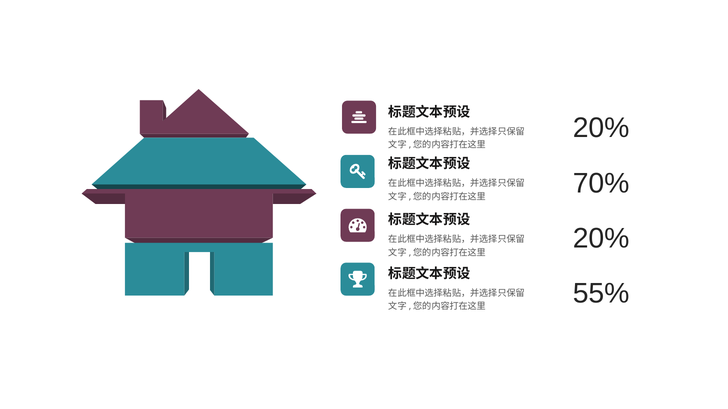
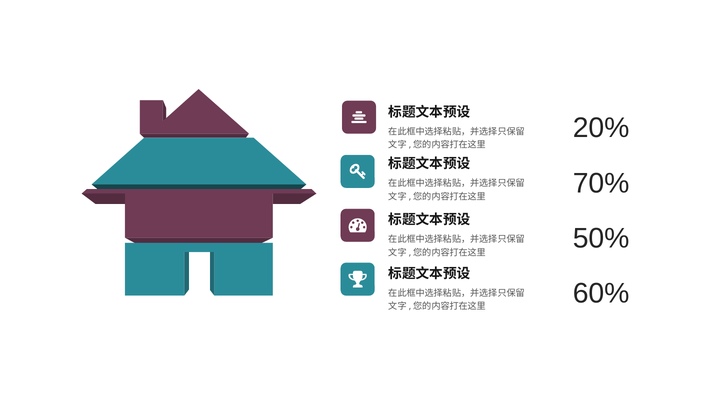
20%: 20% -> 50% (601, 239)
55%: 55% -> 60% (601, 294)
